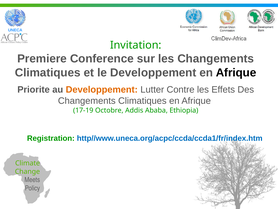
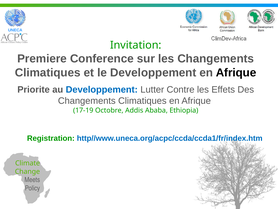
Developpement colour: orange -> blue (102, 89)
